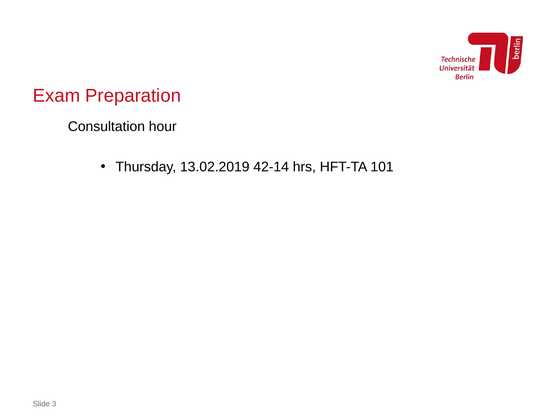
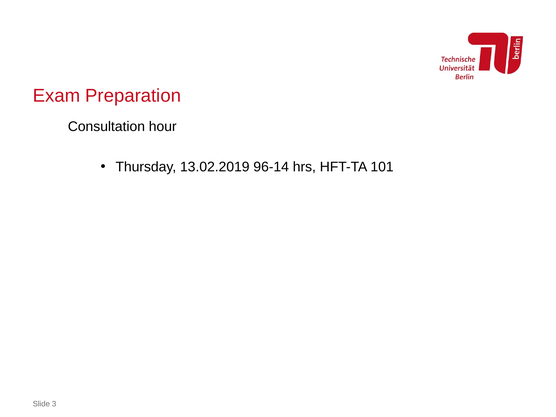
42-14: 42-14 -> 96-14 (271, 167)
